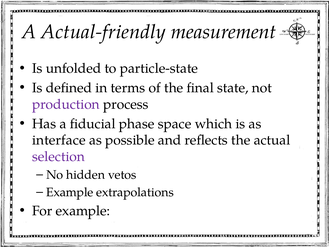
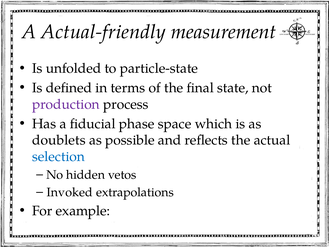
interface: interface -> doublets (59, 140)
selection colour: purple -> blue (58, 157)
Example: Example -> Invoked (70, 192)
